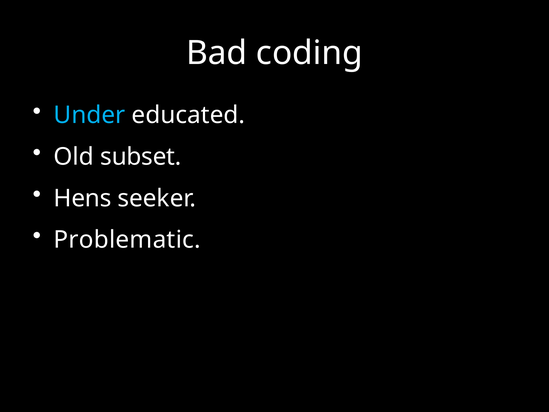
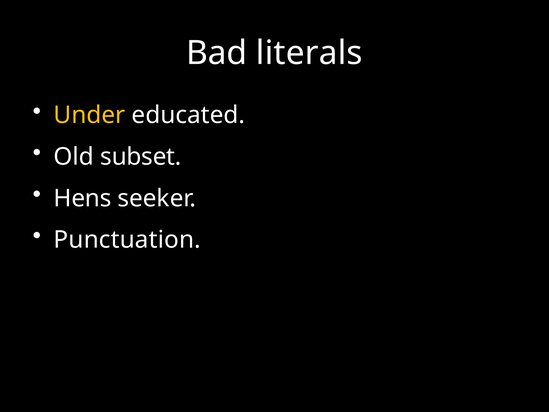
coding: coding -> literals (309, 53)
Under colour: light blue -> yellow (89, 115)
Problematic: Problematic -> Punctuation (127, 240)
